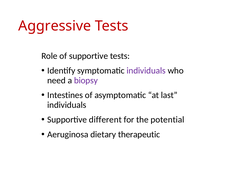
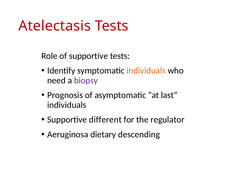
Aggressive: Aggressive -> Atelectasis (55, 26)
individuals colour: purple -> orange (146, 71)
Intestines: Intestines -> Prognosis (65, 95)
potential: potential -> regulator (168, 120)
therapeutic: therapeutic -> descending (139, 134)
